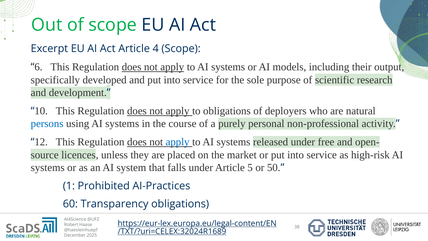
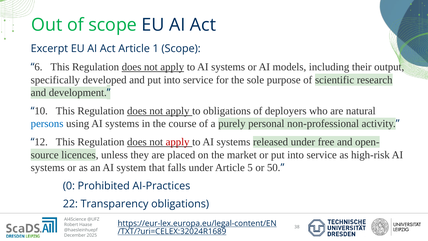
4: 4 -> 1 (156, 49)
apply colour: blue -> red (178, 142)
1: 1 -> 0 (69, 186)
60: 60 -> 22 (70, 204)
